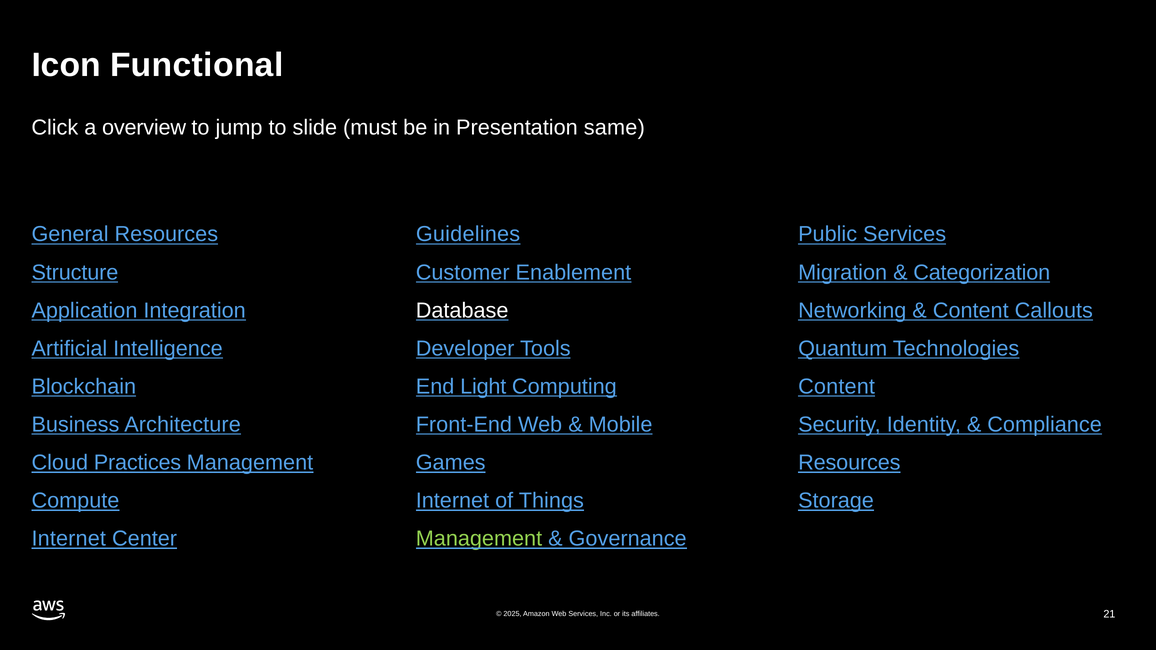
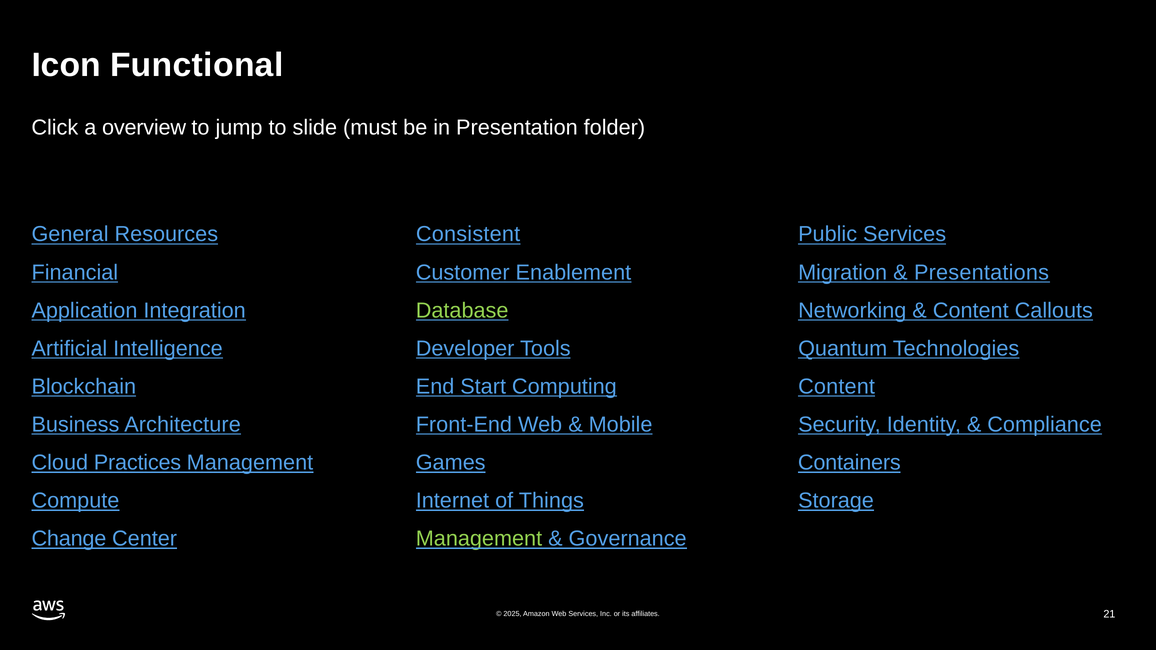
same: same -> folder (614, 128)
Guidelines: Guidelines -> Consistent (468, 234)
Structure: Structure -> Financial (75, 272)
Categorization: Categorization -> Presentations (982, 272)
Database colour: white -> light green (462, 311)
Light: Light -> Start (483, 387)
Resources: Resources -> Containers (849, 463)
Internet: Internet -> Change (69, 539)
